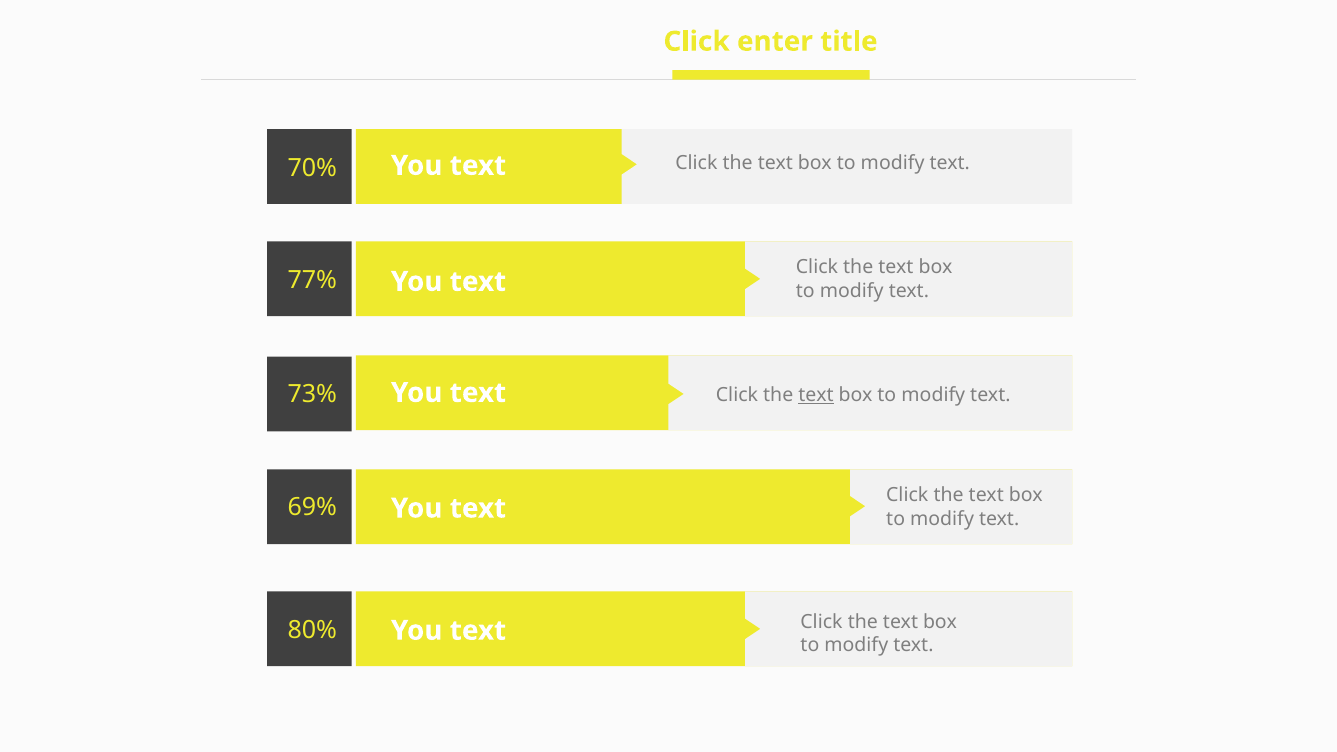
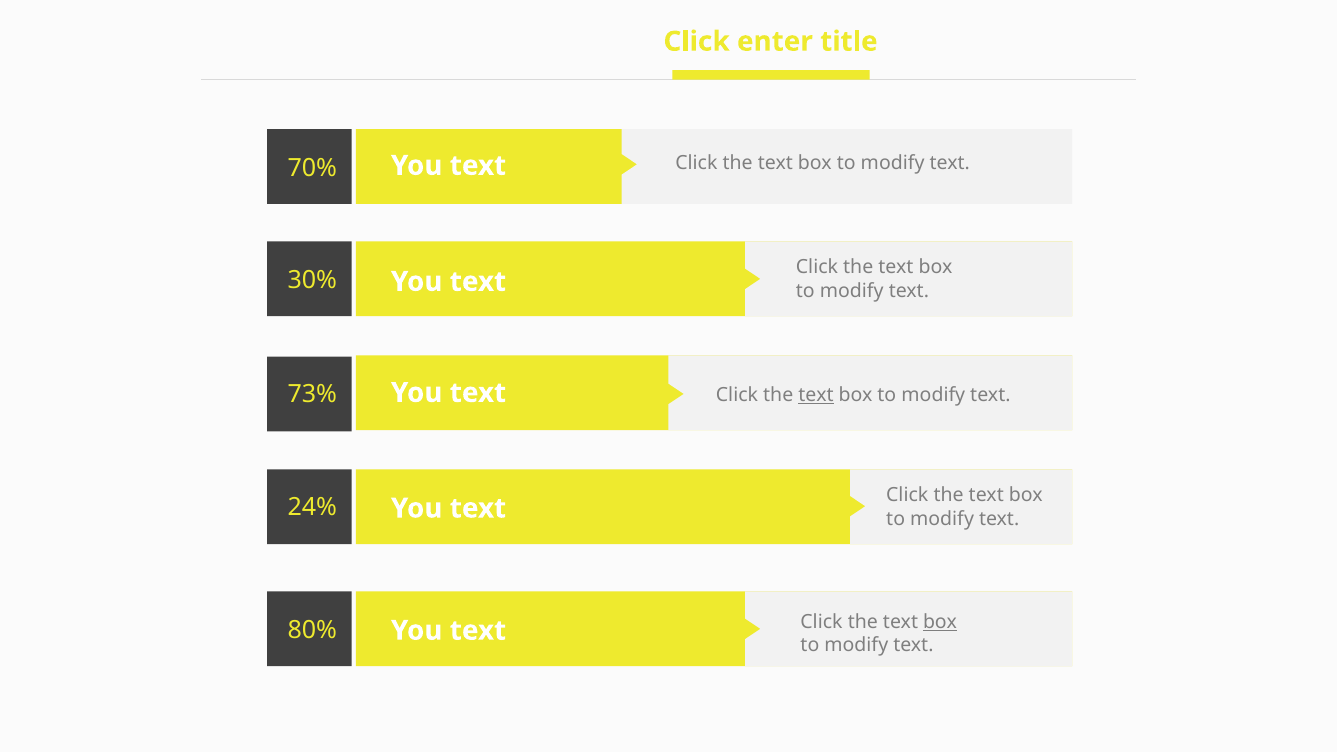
77%: 77% -> 30% (312, 280)
69%: 69% -> 24% (312, 508)
box underline: none -> present (940, 622)
